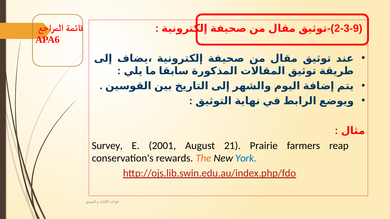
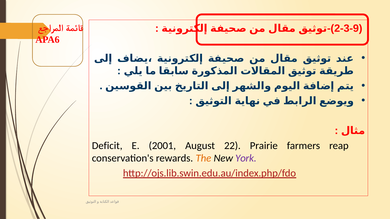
Survey: Survey -> Deficit (107, 146)
21: 21 -> 22 (232, 146)
York colour: blue -> purple (246, 158)
